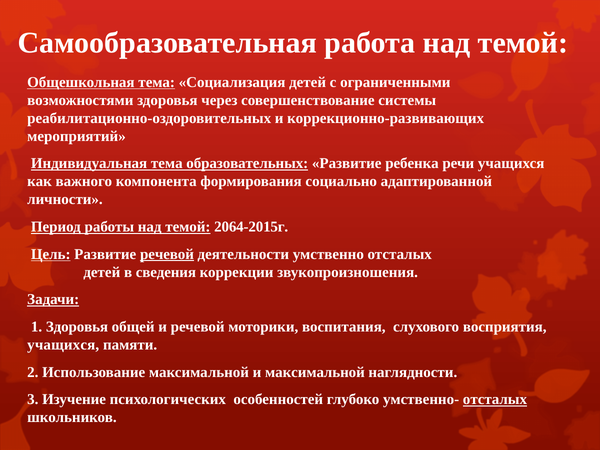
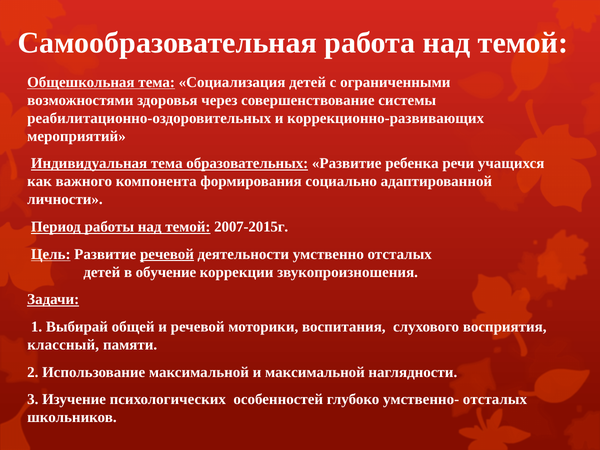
2064-2015г: 2064-2015г -> 2007-2015г (251, 227)
сведения: сведения -> обучение (166, 272)
1 Здоровья: Здоровья -> Выбирай (77, 327)
учащихся: учащихся -> классный (63, 345)
отсталых underline: present -> none (495, 399)
